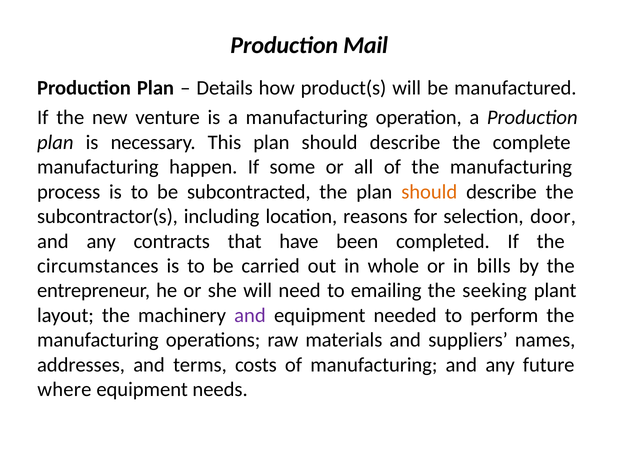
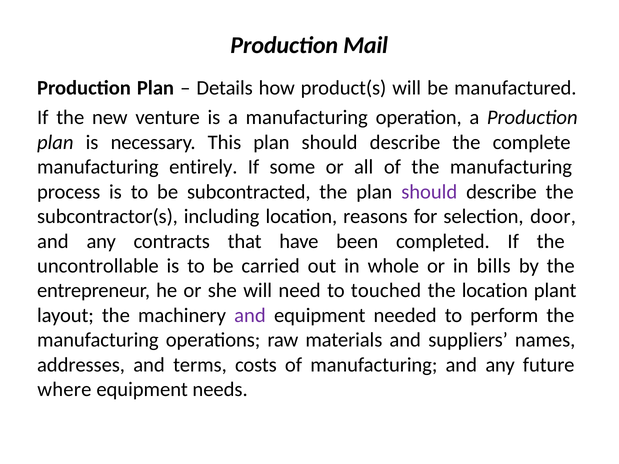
happen: happen -> entirely (203, 167)
should colour: orange -> purple (429, 192)
circumstances: circumstances -> uncontrollable (98, 266)
emailing: emailing -> touched (386, 291)
the seeking: seeking -> location (495, 291)
